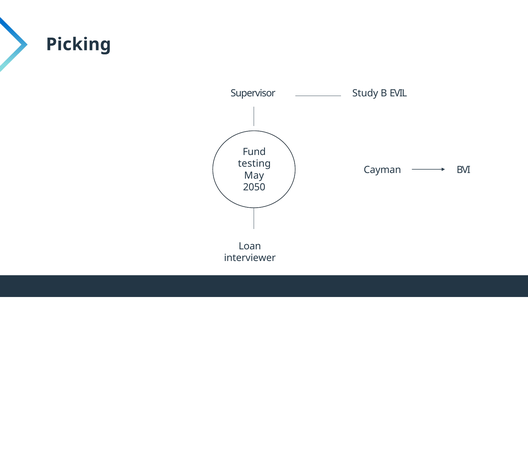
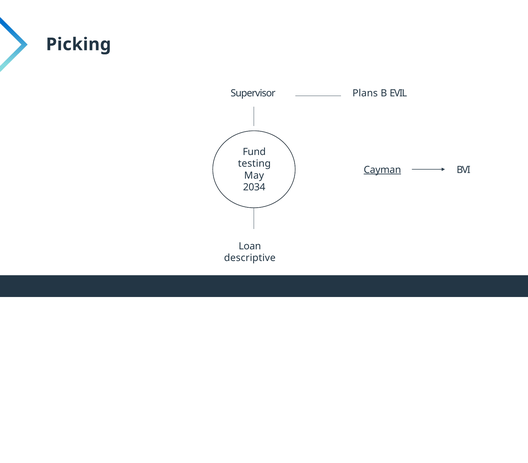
Study: Study -> Plans (365, 93)
Cayman underline: none -> present (382, 170)
2050: 2050 -> 2034 (254, 187)
interviewer: interviewer -> descriptive (250, 258)
